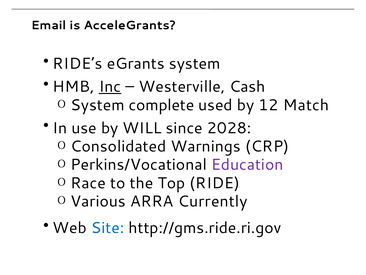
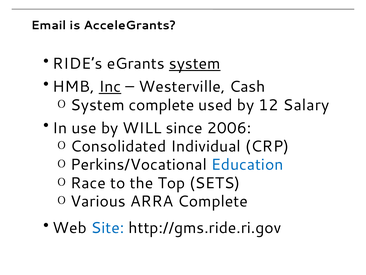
system underline: none -> present (195, 64)
Match: Match -> Salary (306, 105)
2028: 2028 -> 2006 (229, 128)
Warnings: Warnings -> Individual (206, 146)
Education colour: purple -> blue (247, 164)
RIDE: RIDE -> SETS (215, 183)
ARRA Currently: Currently -> Complete (213, 201)
